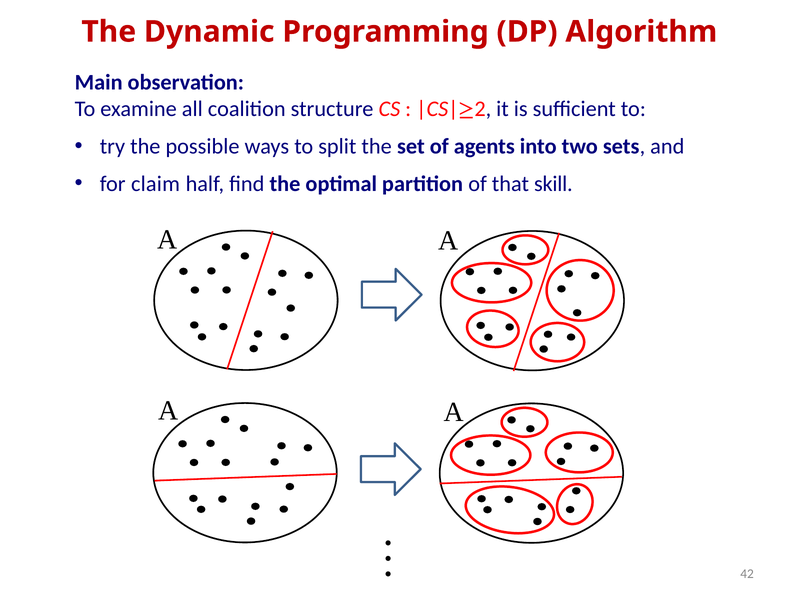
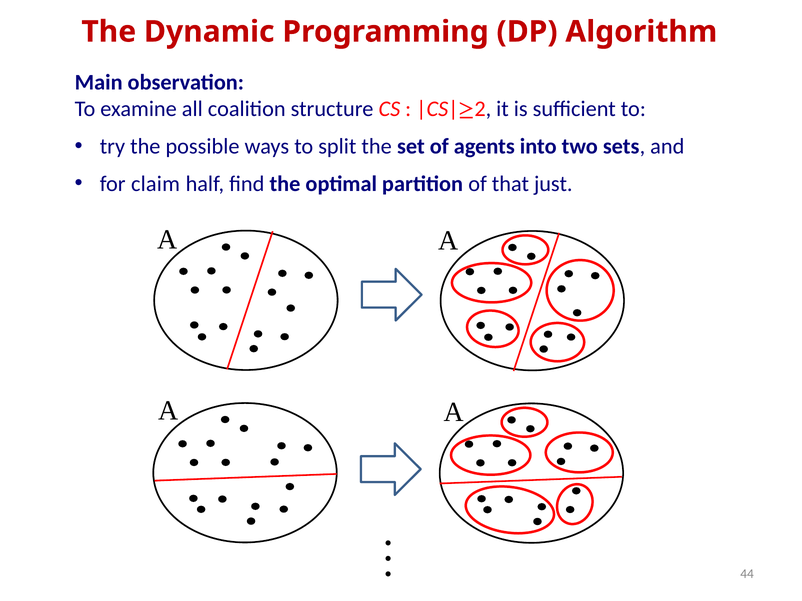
skill: skill -> just (553, 184)
42: 42 -> 44 (747, 574)
